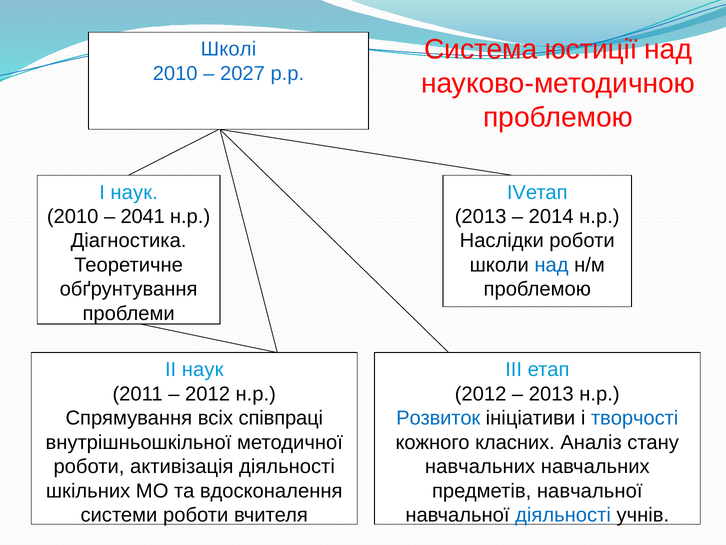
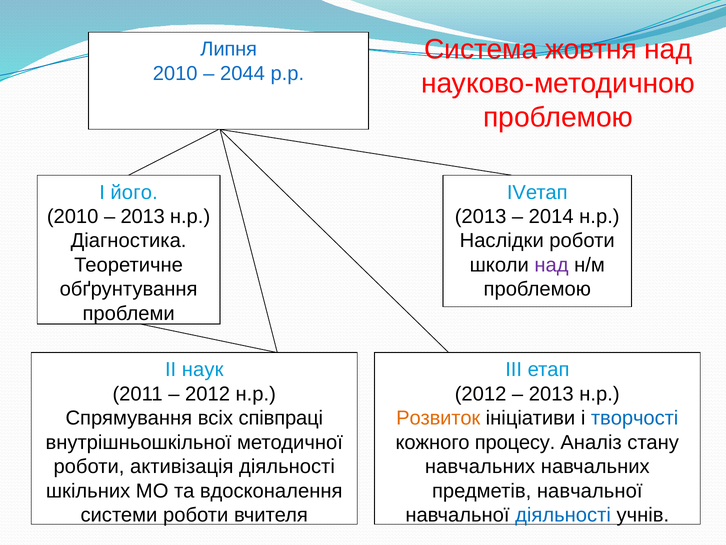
юстиції: юстиції -> жовтня (591, 49)
Школі: Школі -> Липня (229, 49)
2027: 2027 -> 2044 (242, 73)
І наук: наук -> його (134, 192)
2041: 2041 -> 2013 (143, 216)
над colour: blue -> purple (551, 265)
Розвиток colour: blue -> orange (438, 418)
класних: класних -> процесу (515, 442)
